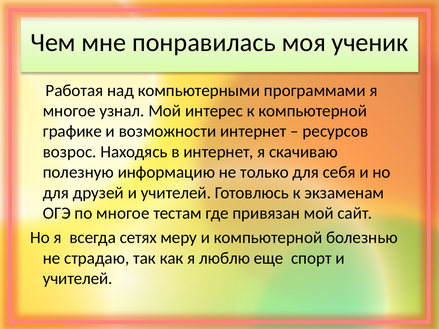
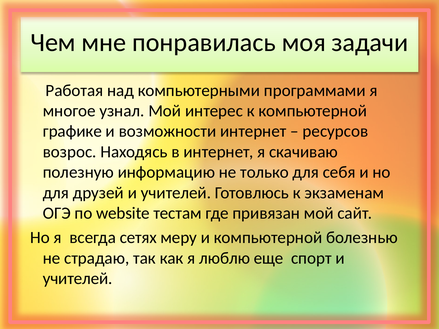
ученик: ученик -> задачи (370, 42)
по многое: многое -> website (123, 213)
